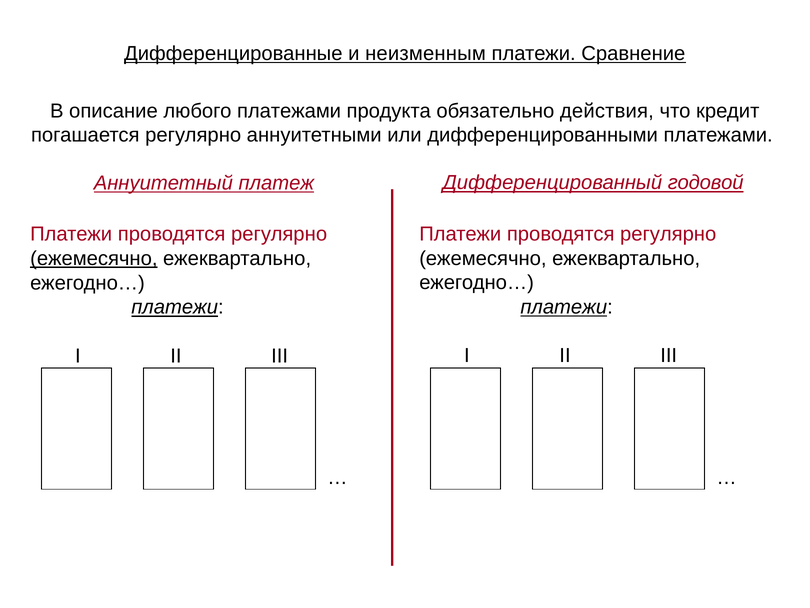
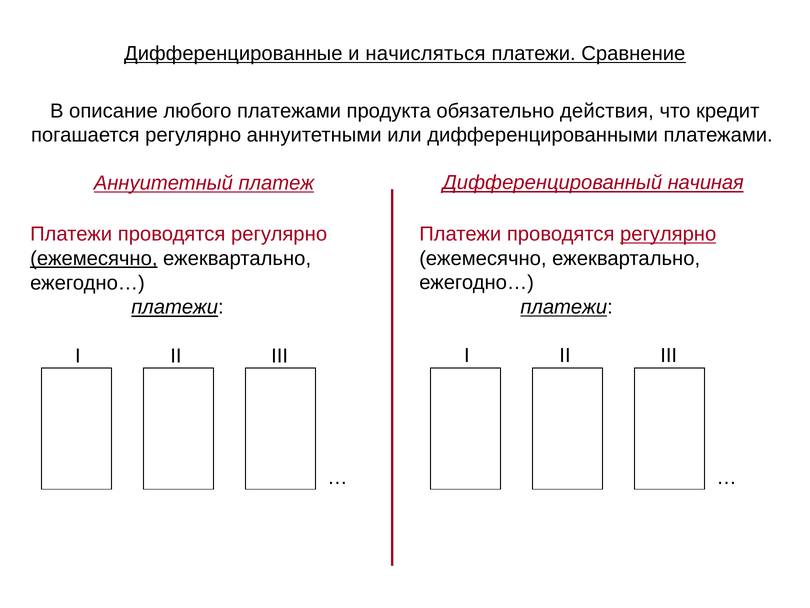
неизменным: неизменным -> начисляться (425, 53)
годовой: годовой -> начиная (706, 183)
регулярно underline: none -> present (668, 234)
